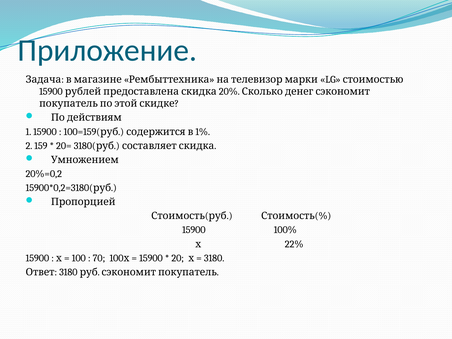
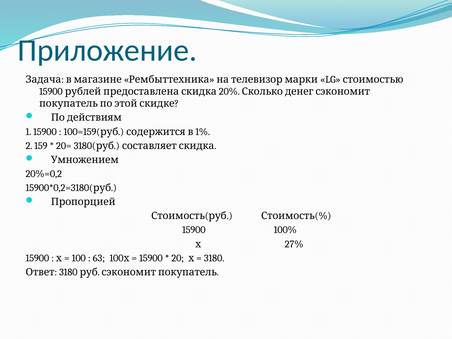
22%: 22% -> 27% (294, 244)
70: 70 -> 63 (99, 258)
